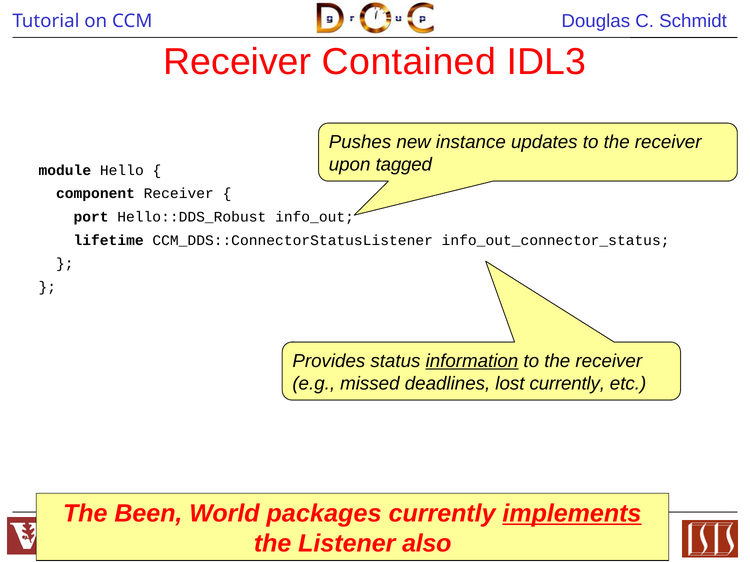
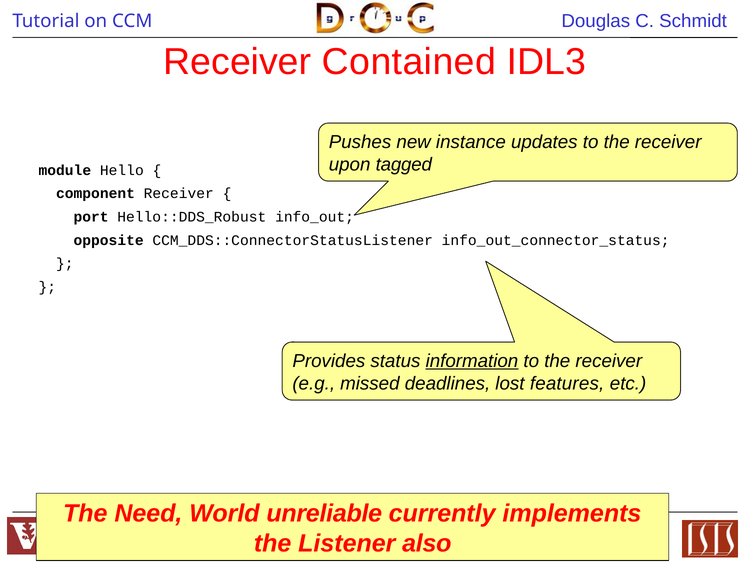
lifetime: lifetime -> opposite (109, 240)
lost currently: currently -> features (567, 384)
Been: Been -> Need (148, 514)
packages: packages -> unreliable (324, 514)
implements underline: present -> none (572, 514)
